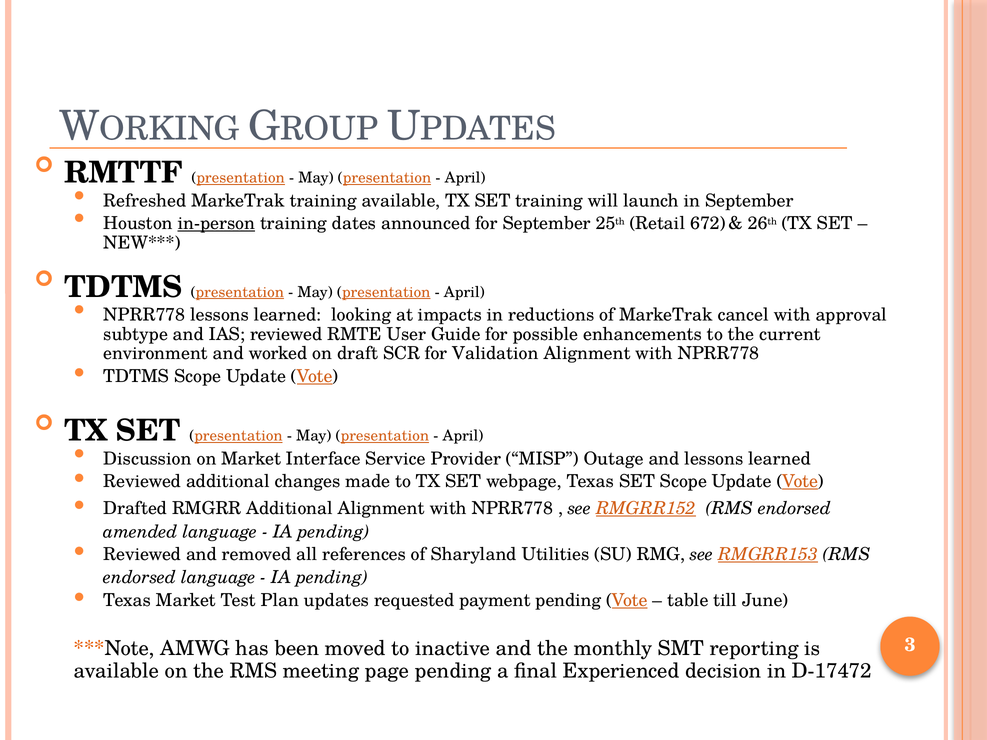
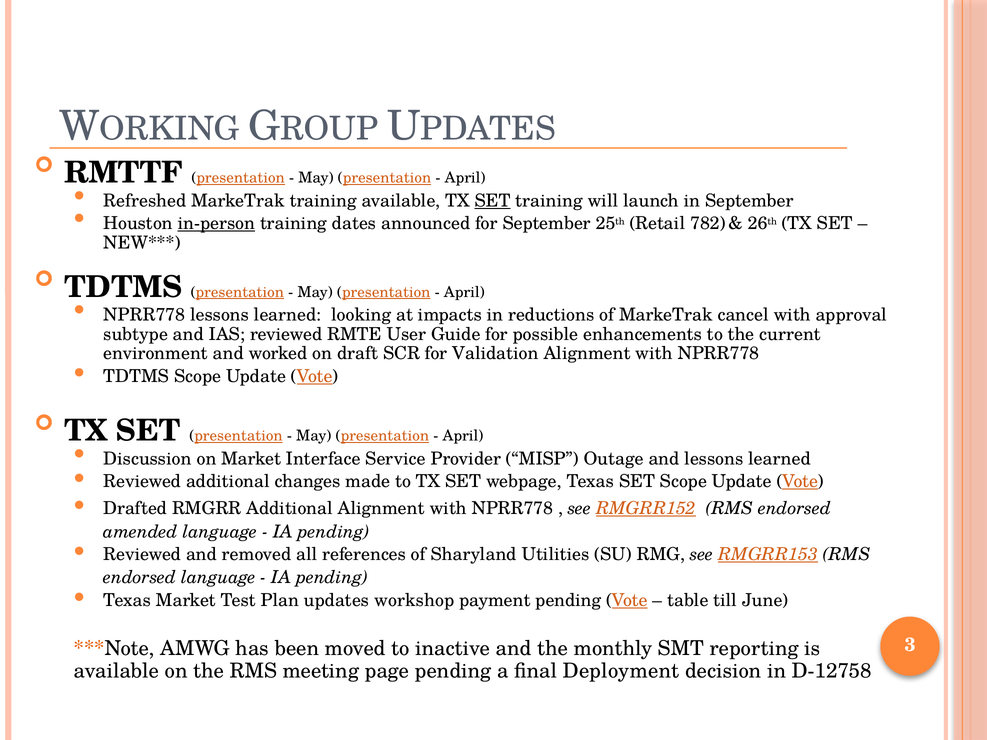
SET underline: none -> present (493, 201)
672: 672 -> 782 (708, 224)
requested: requested -> workshop (414, 601)
Experienced: Experienced -> Deployment (621, 671)
D-17472: D-17472 -> D-12758 (832, 671)
